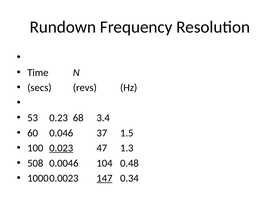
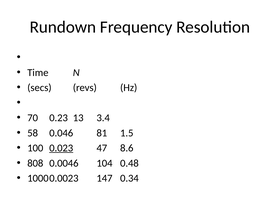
53: 53 -> 70 (33, 118)
68: 68 -> 13 (78, 118)
60: 60 -> 58 (33, 133)
37: 37 -> 81 (102, 133)
1.3: 1.3 -> 8.6 (127, 148)
508: 508 -> 808 (35, 163)
147 underline: present -> none (104, 178)
